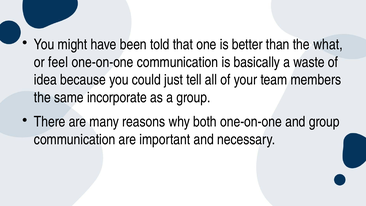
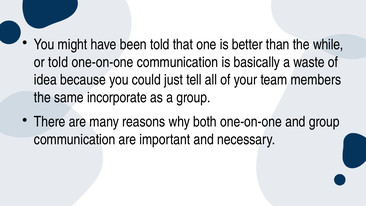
what: what -> while (328, 44)
or feel: feel -> told (58, 62)
